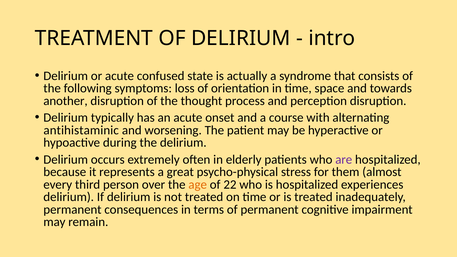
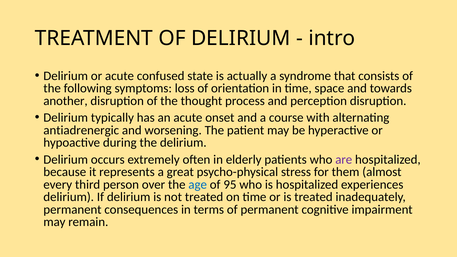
antihistaminic: antihistaminic -> antiadrenergic (81, 130)
age colour: orange -> blue (198, 185)
22: 22 -> 95 (230, 185)
